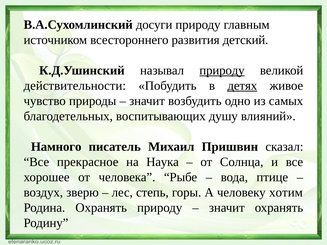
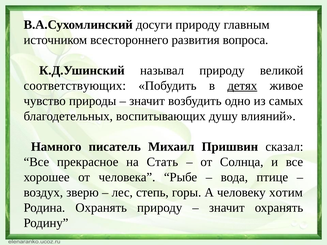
детский: детский -> вопроса (246, 40)
природу underline: present -> none (222, 70)
действительности: действительности -> соответствующих (75, 86)
Наука: Наука -> Стать (162, 162)
